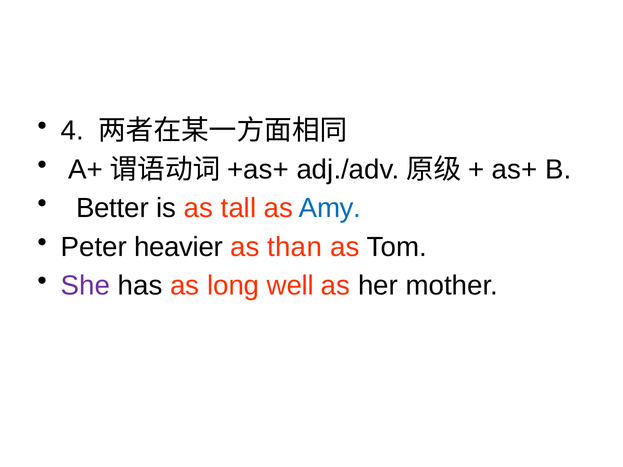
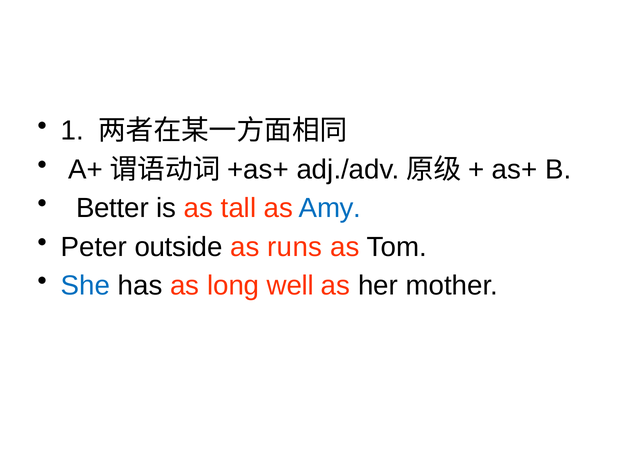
4: 4 -> 1 (72, 131)
heavier: heavier -> outside (179, 247)
than: than -> runs (295, 247)
She colour: purple -> blue (85, 286)
